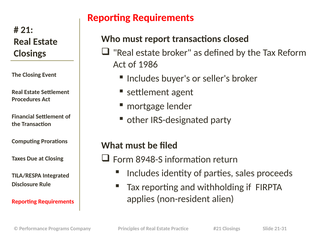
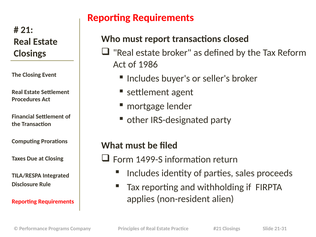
8948-S: 8948-S -> 1499-S (149, 159)
